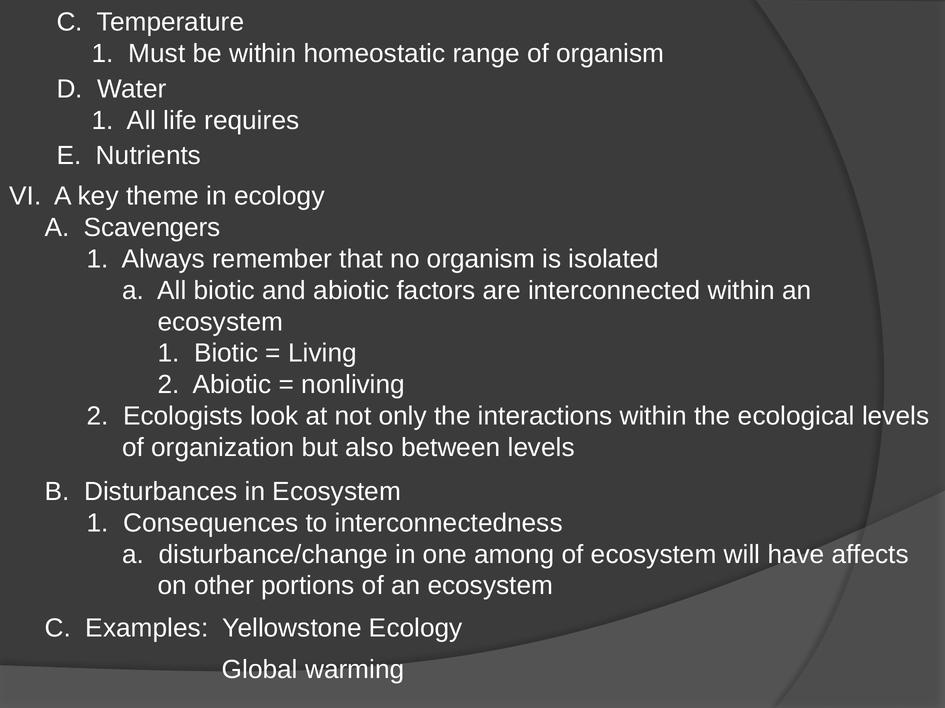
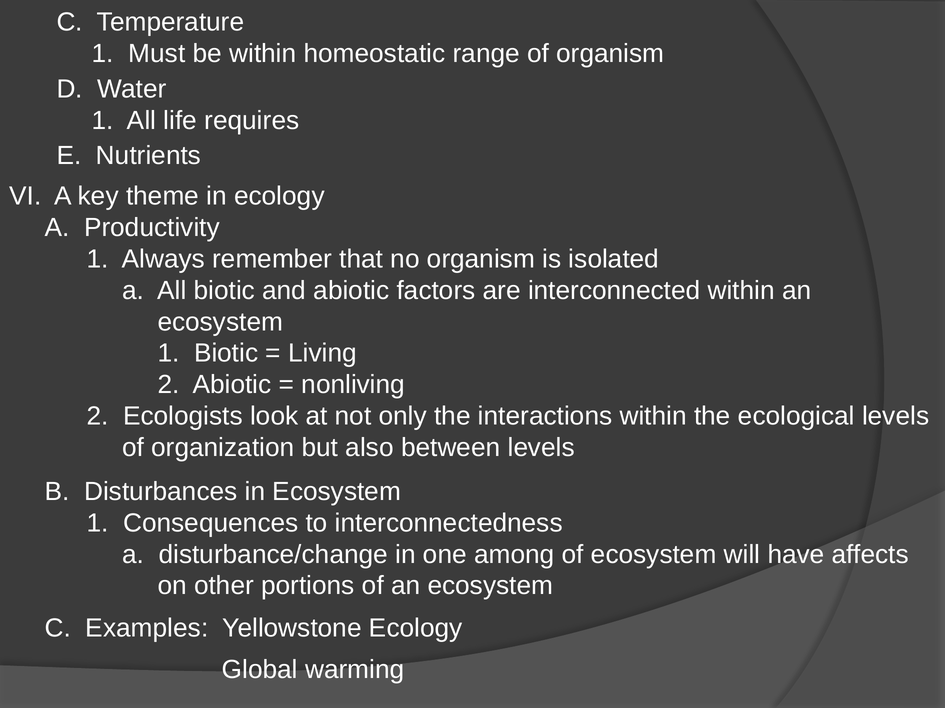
Scavengers: Scavengers -> Productivity (152, 228)
